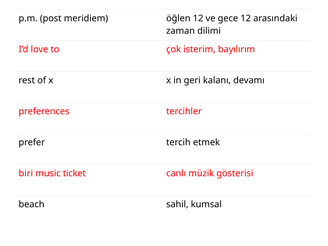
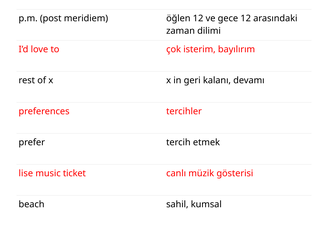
biri: biri -> lise (26, 173)
